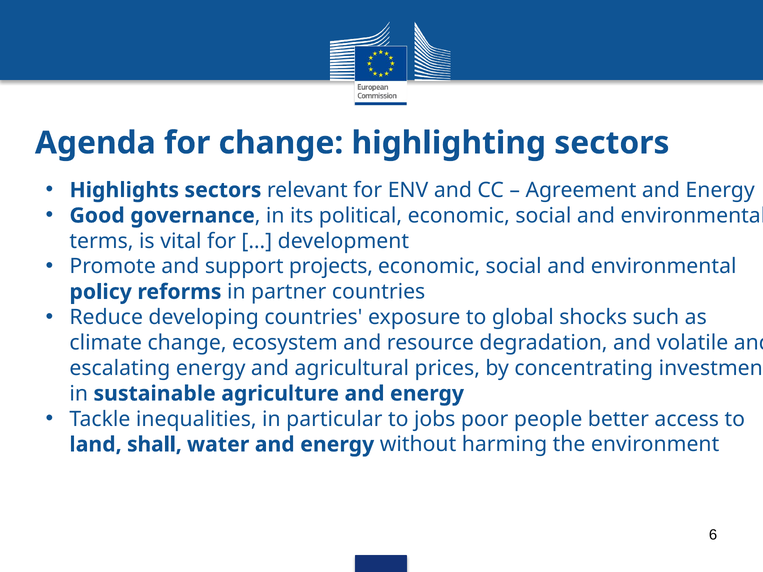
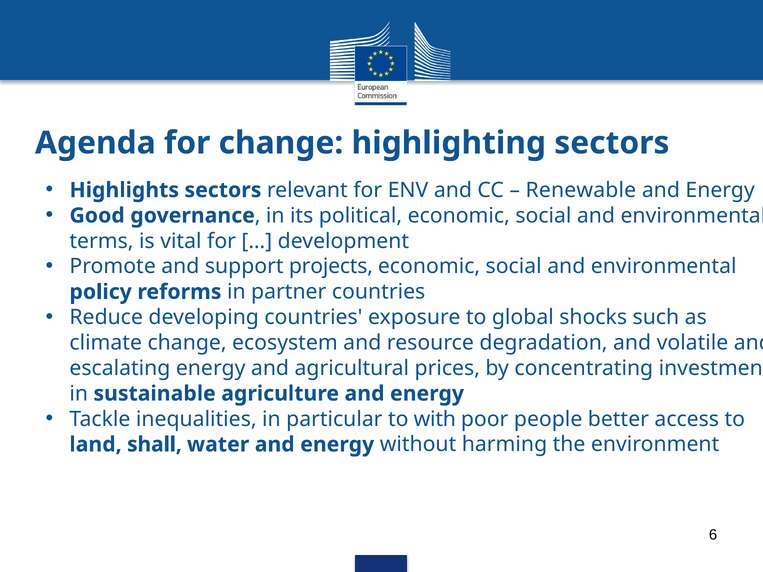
Agreement: Agreement -> Renewable (581, 190)
jobs: jobs -> with (435, 419)
